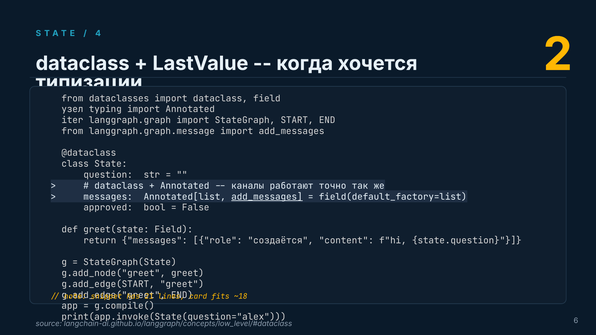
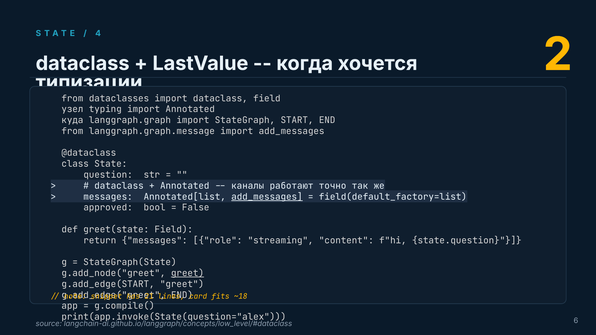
iter: iter -> куда (72, 120)
создаётся: создаётся -> streaming (281, 241)
greet underline: none -> present (187, 273)
